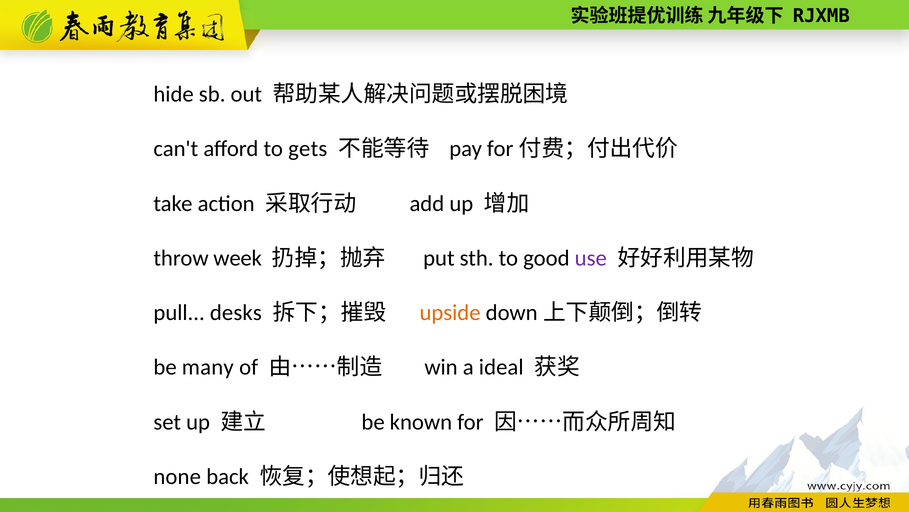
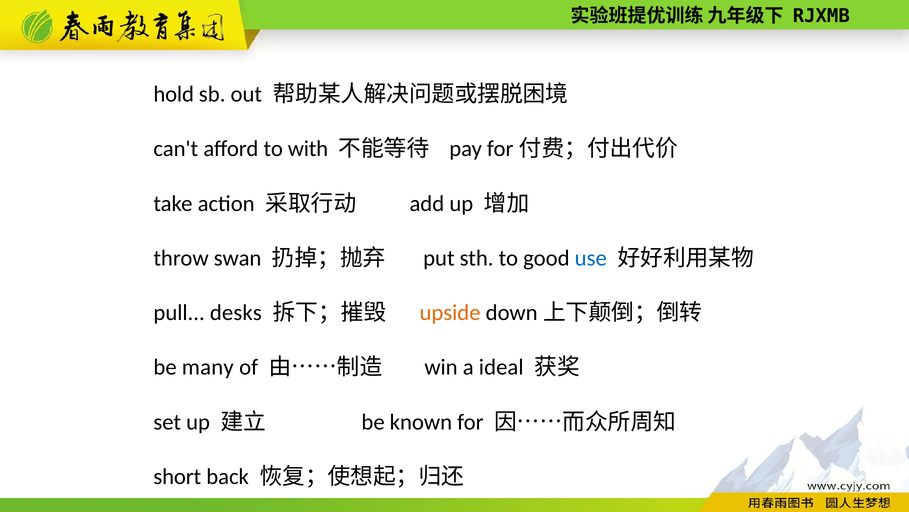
hide: hide -> hold (174, 94)
gets: gets -> with (308, 149)
week: week -> swan (238, 258)
use colour: purple -> blue (591, 258)
none: none -> short (177, 476)
